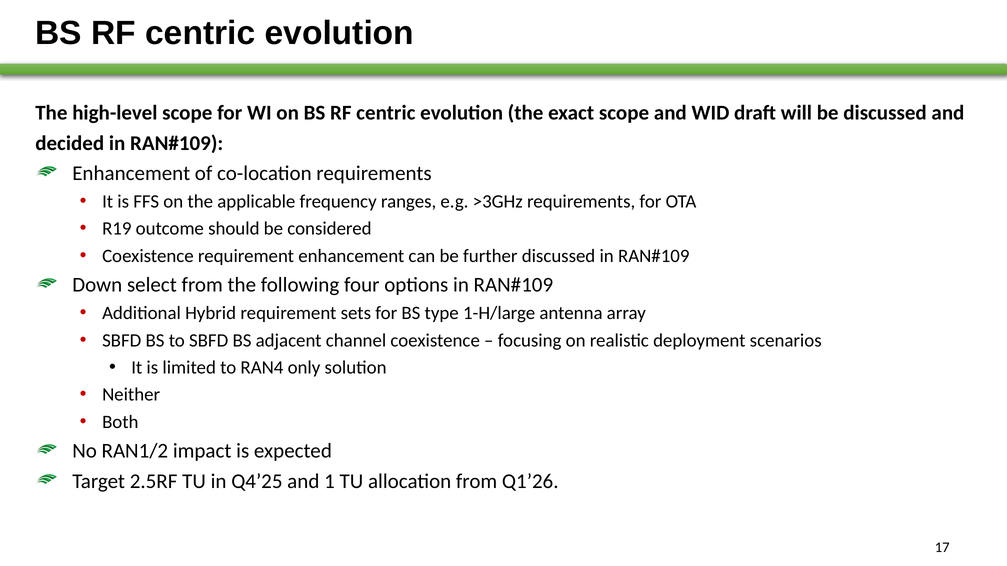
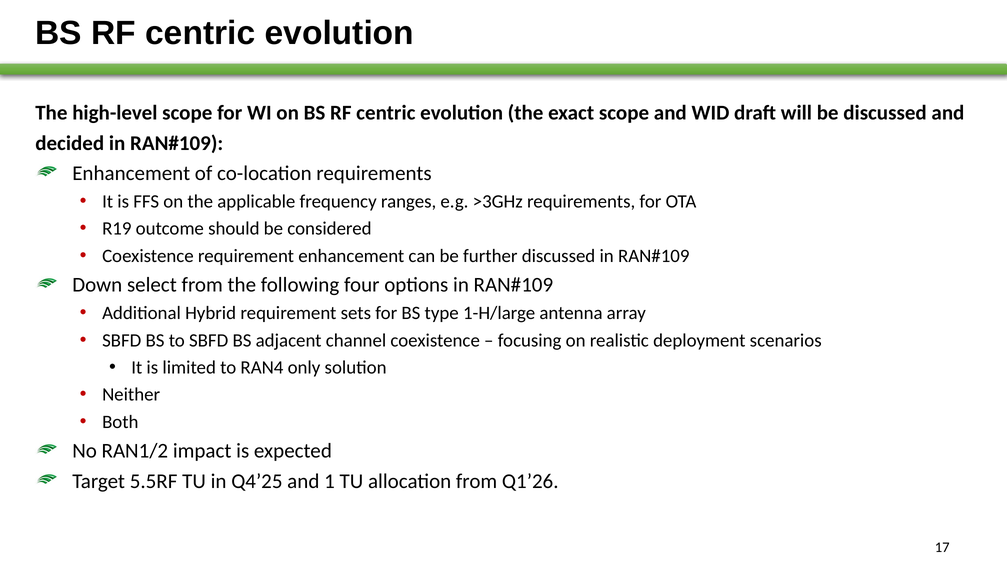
2.5RF: 2.5RF -> 5.5RF (154, 482)
